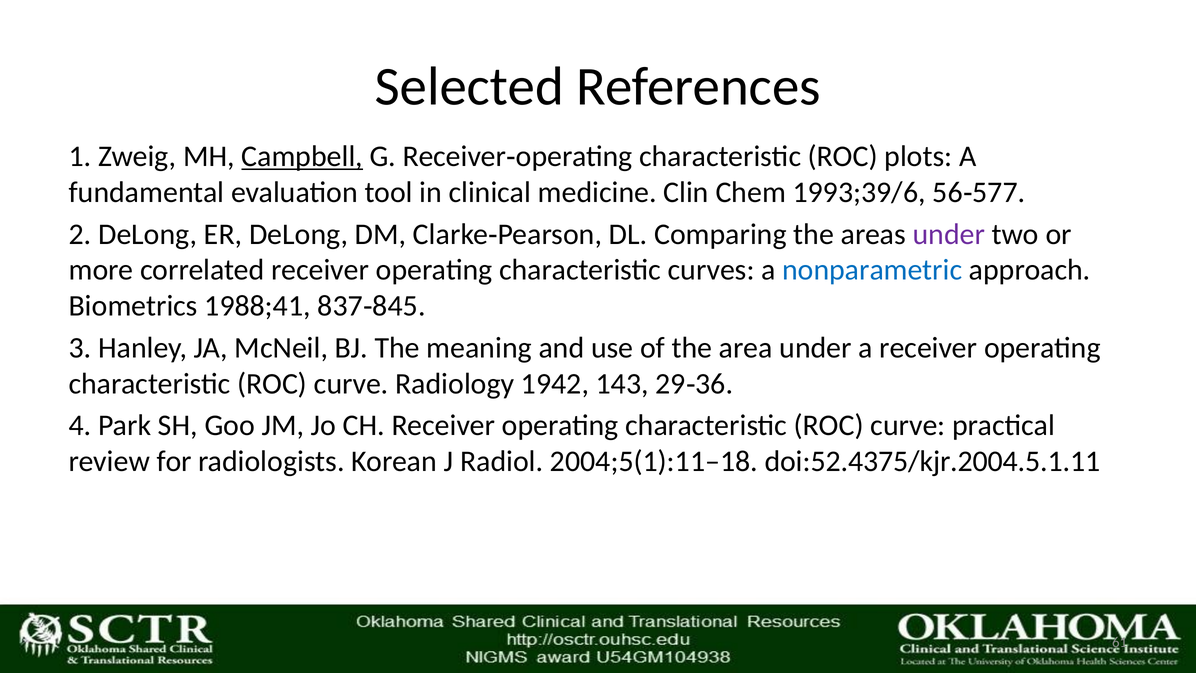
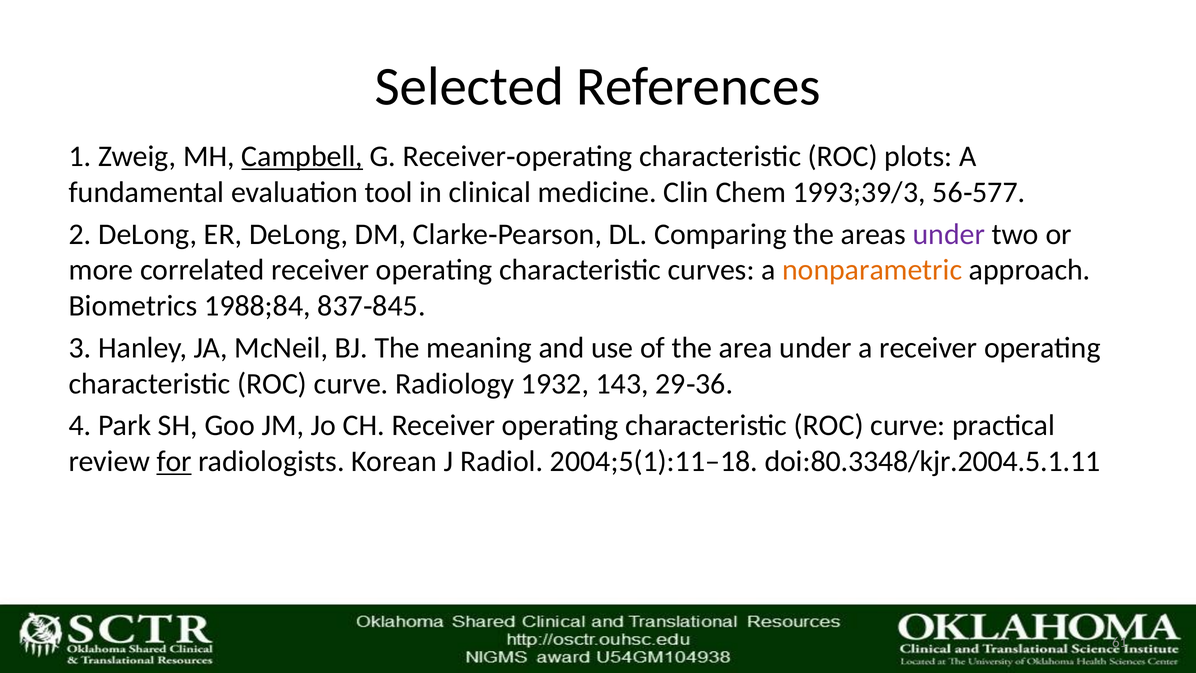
1993;39/6: 1993;39/6 -> 1993;39/3 (859, 192)
nonparametric colour: blue -> orange (872, 270)
1988;41: 1988;41 -> 1988;84 (258, 306)
1942: 1942 -> 1932 (555, 384)
for underline: none -> present (174, 461)
doi:52.4375/kjr.2004.5.1.11: doi:52.4375/kjr.2004.5.1.11 -> doi:80.3348/kjr.2004.5.1.11 (933, 461)
